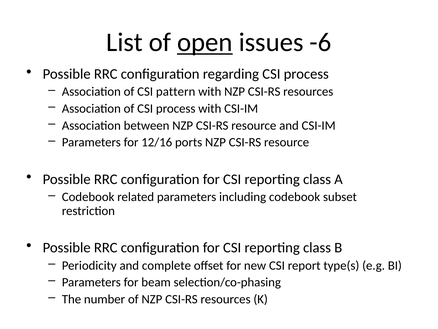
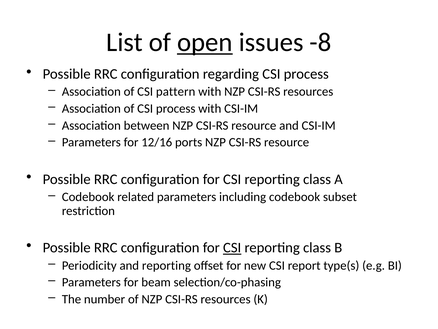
-6: -6 -> -8 (320, 42)
CSI underline: none -> present (232, 247)
and complete: complete -> reporting (166, 265)
